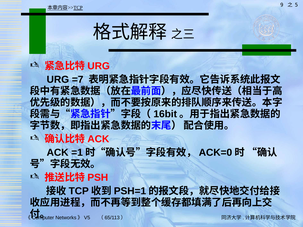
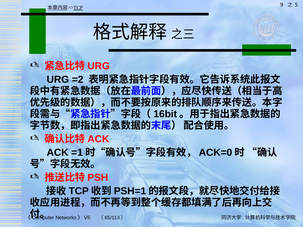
=7: =7 -> =2 (78, 80)
